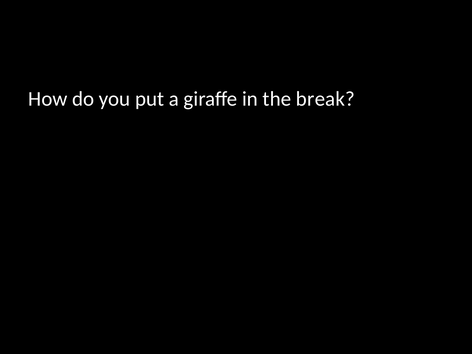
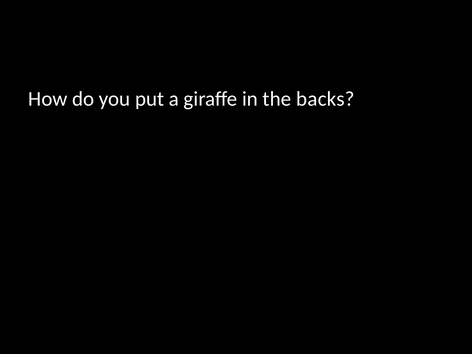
break: break -> backs (325, 99)
